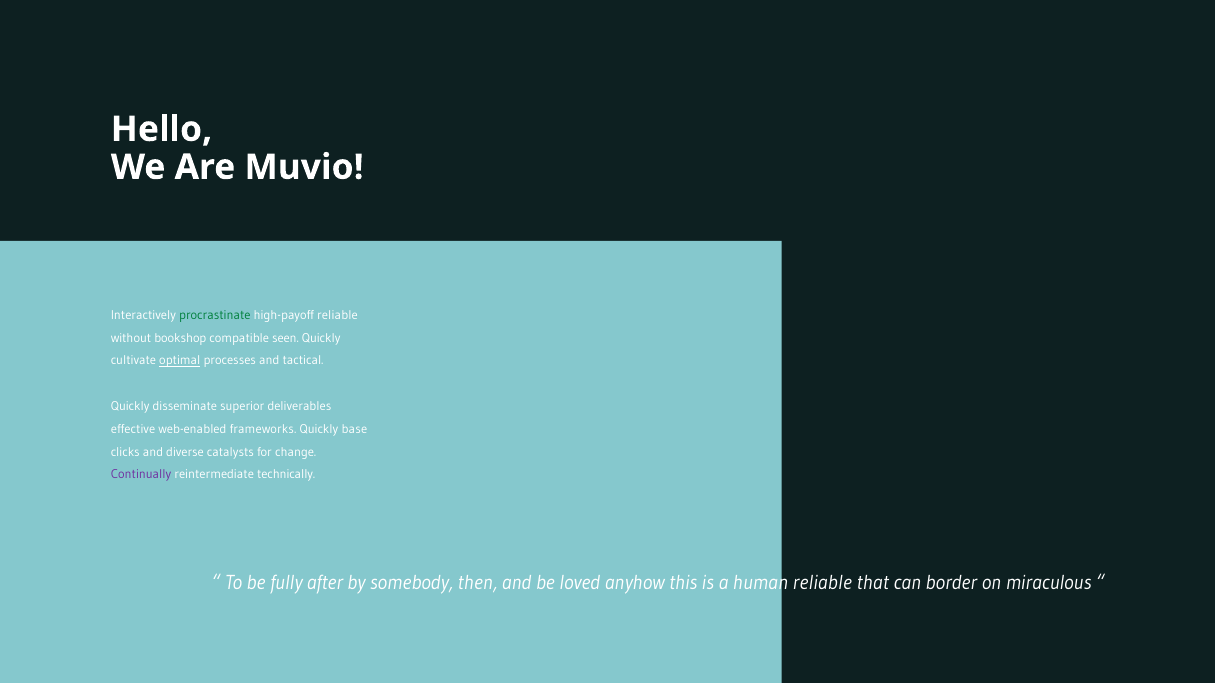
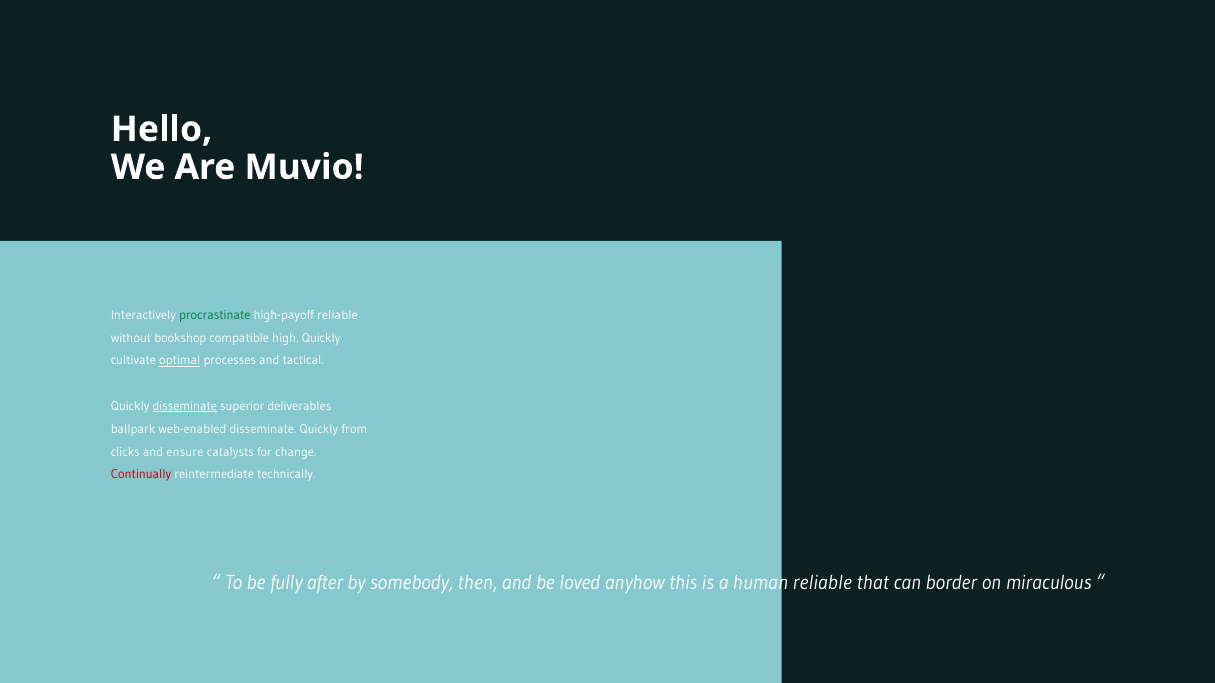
seen: seen -> high (285, 338)
disseminate underline: none -> present (185, 407)
effective: effective -> ballpark (133, 429)
web-enabled frameworks: frameworks -> disseminate (263, 429)
base: base -> from (354, 429)
diverse: diverse -> ensure (185, 452)
Continually colour: purple -> red (141, 475)
